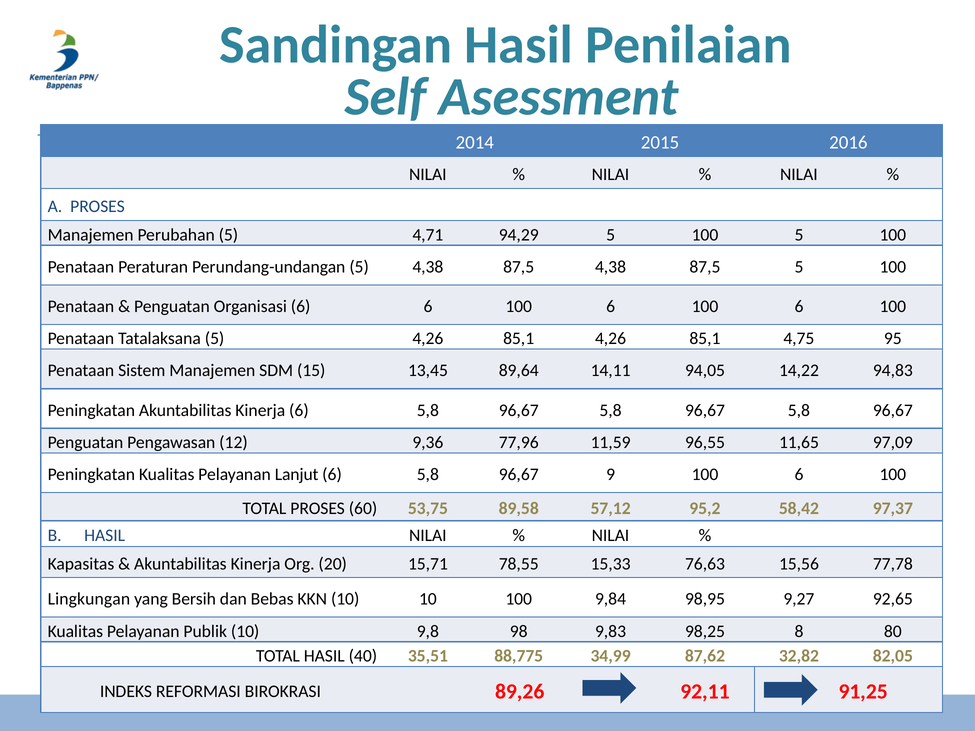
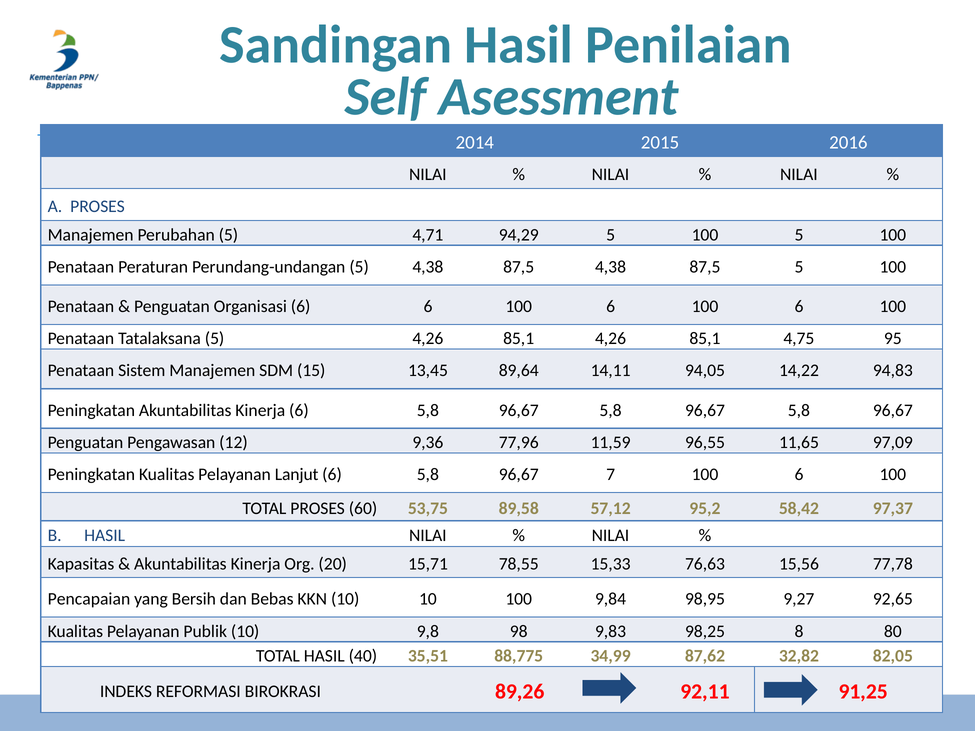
9: 9 -> 7 (611, 475)
Lingkungan: Lingkungan -> Pencapaian (89, 599)
